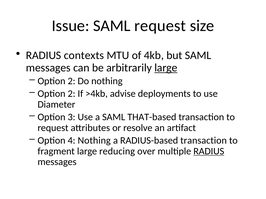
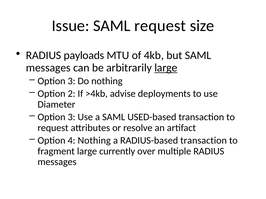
contexts: contexts -> payloads (84, 56)
2: 2 -> 3 (72, 81)
THAT-based: THAT-based -> USED-based (152, 117)
reducing: reducing -> currently (117, 151)
RADIUS underline: present -> none (209, 151)
